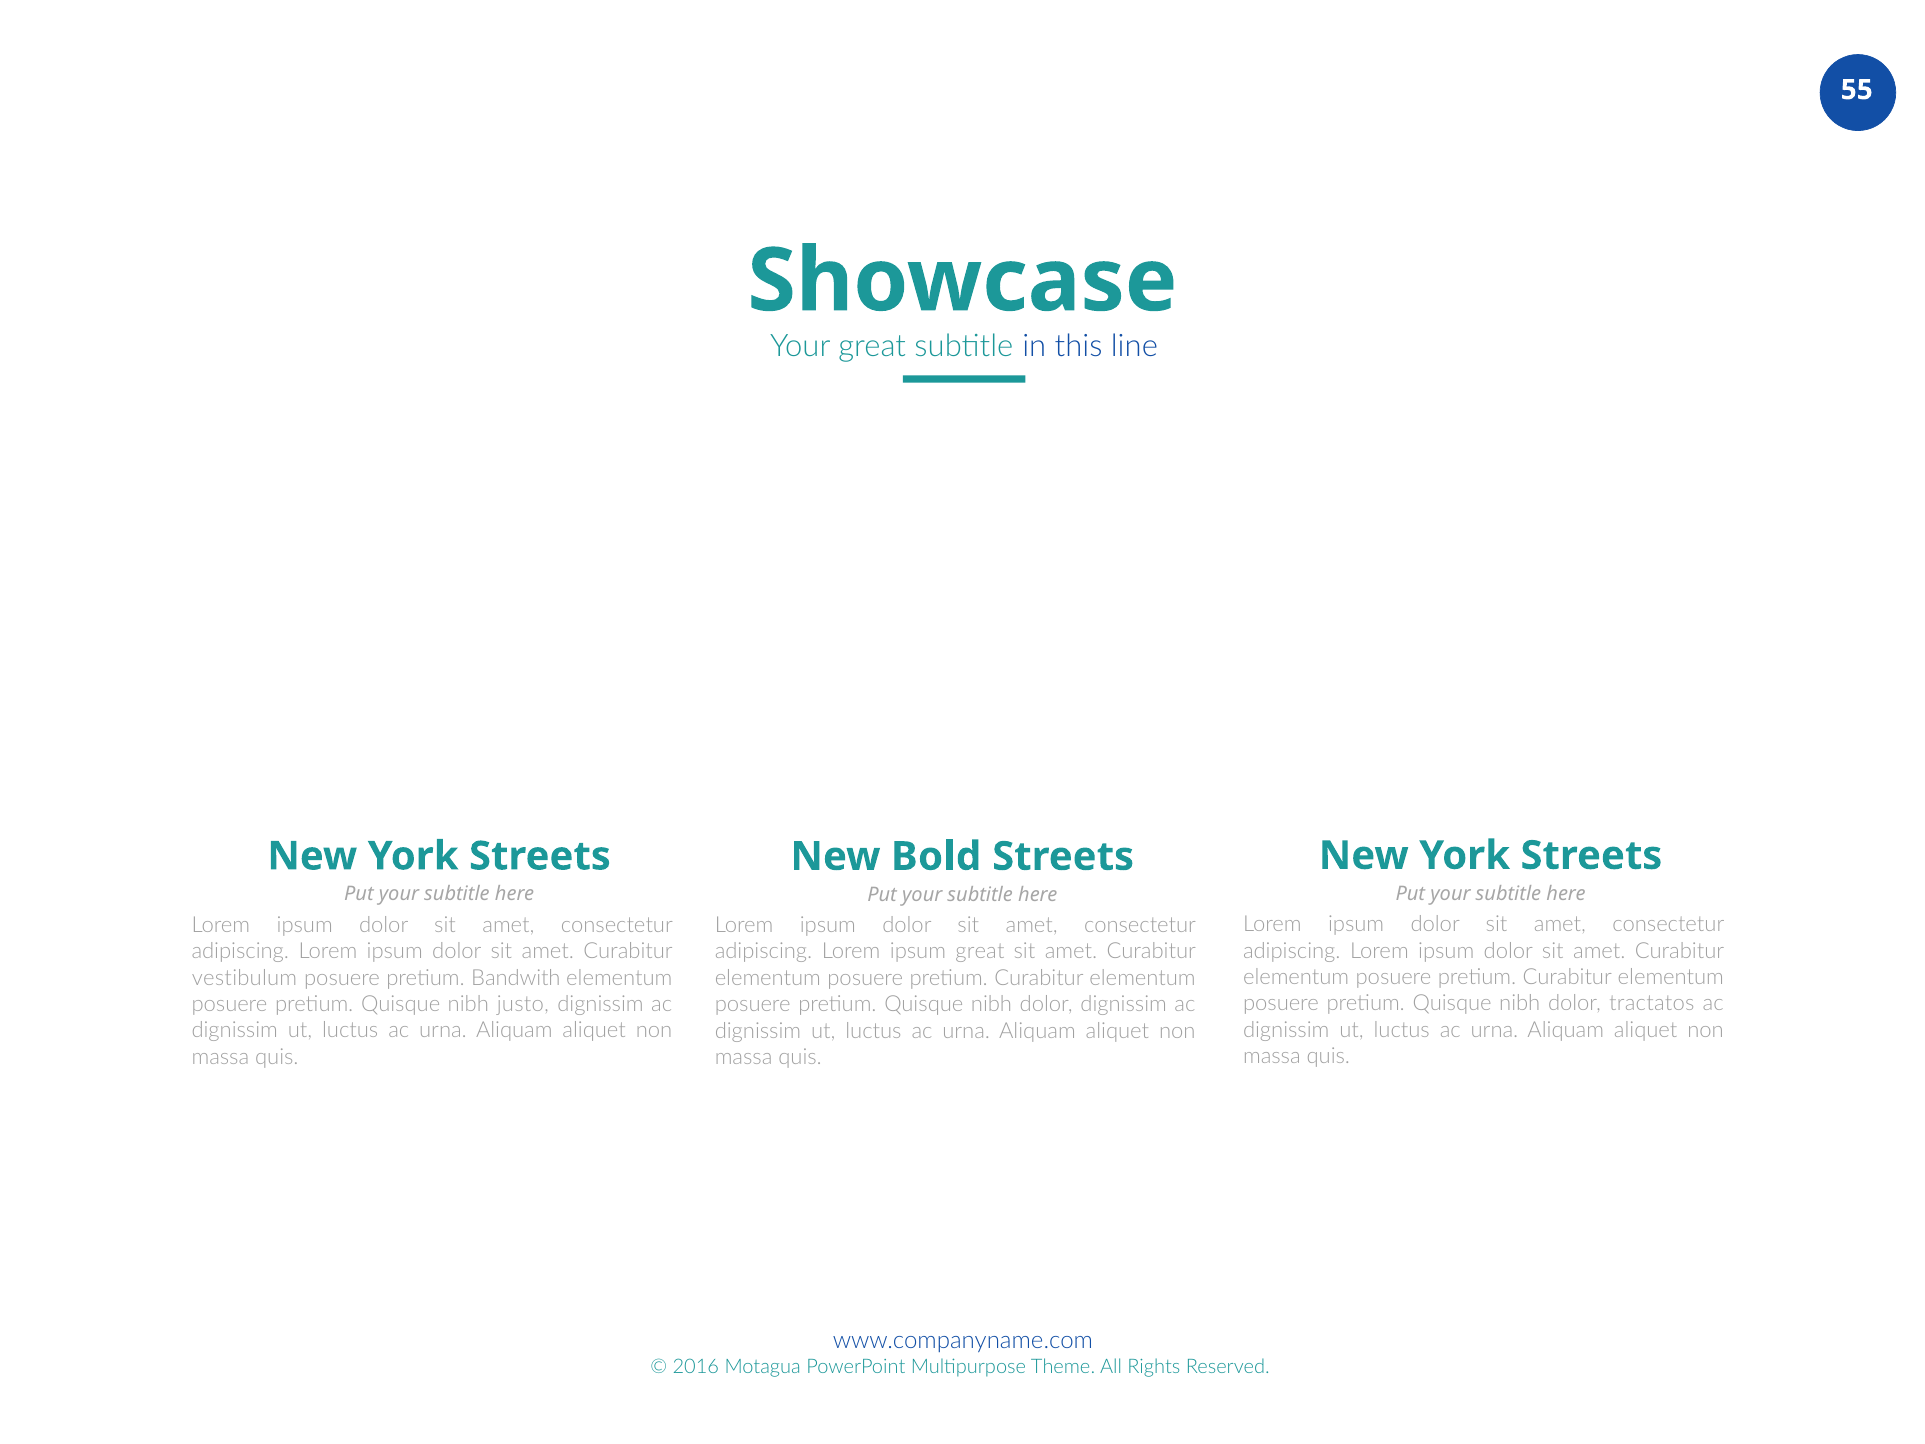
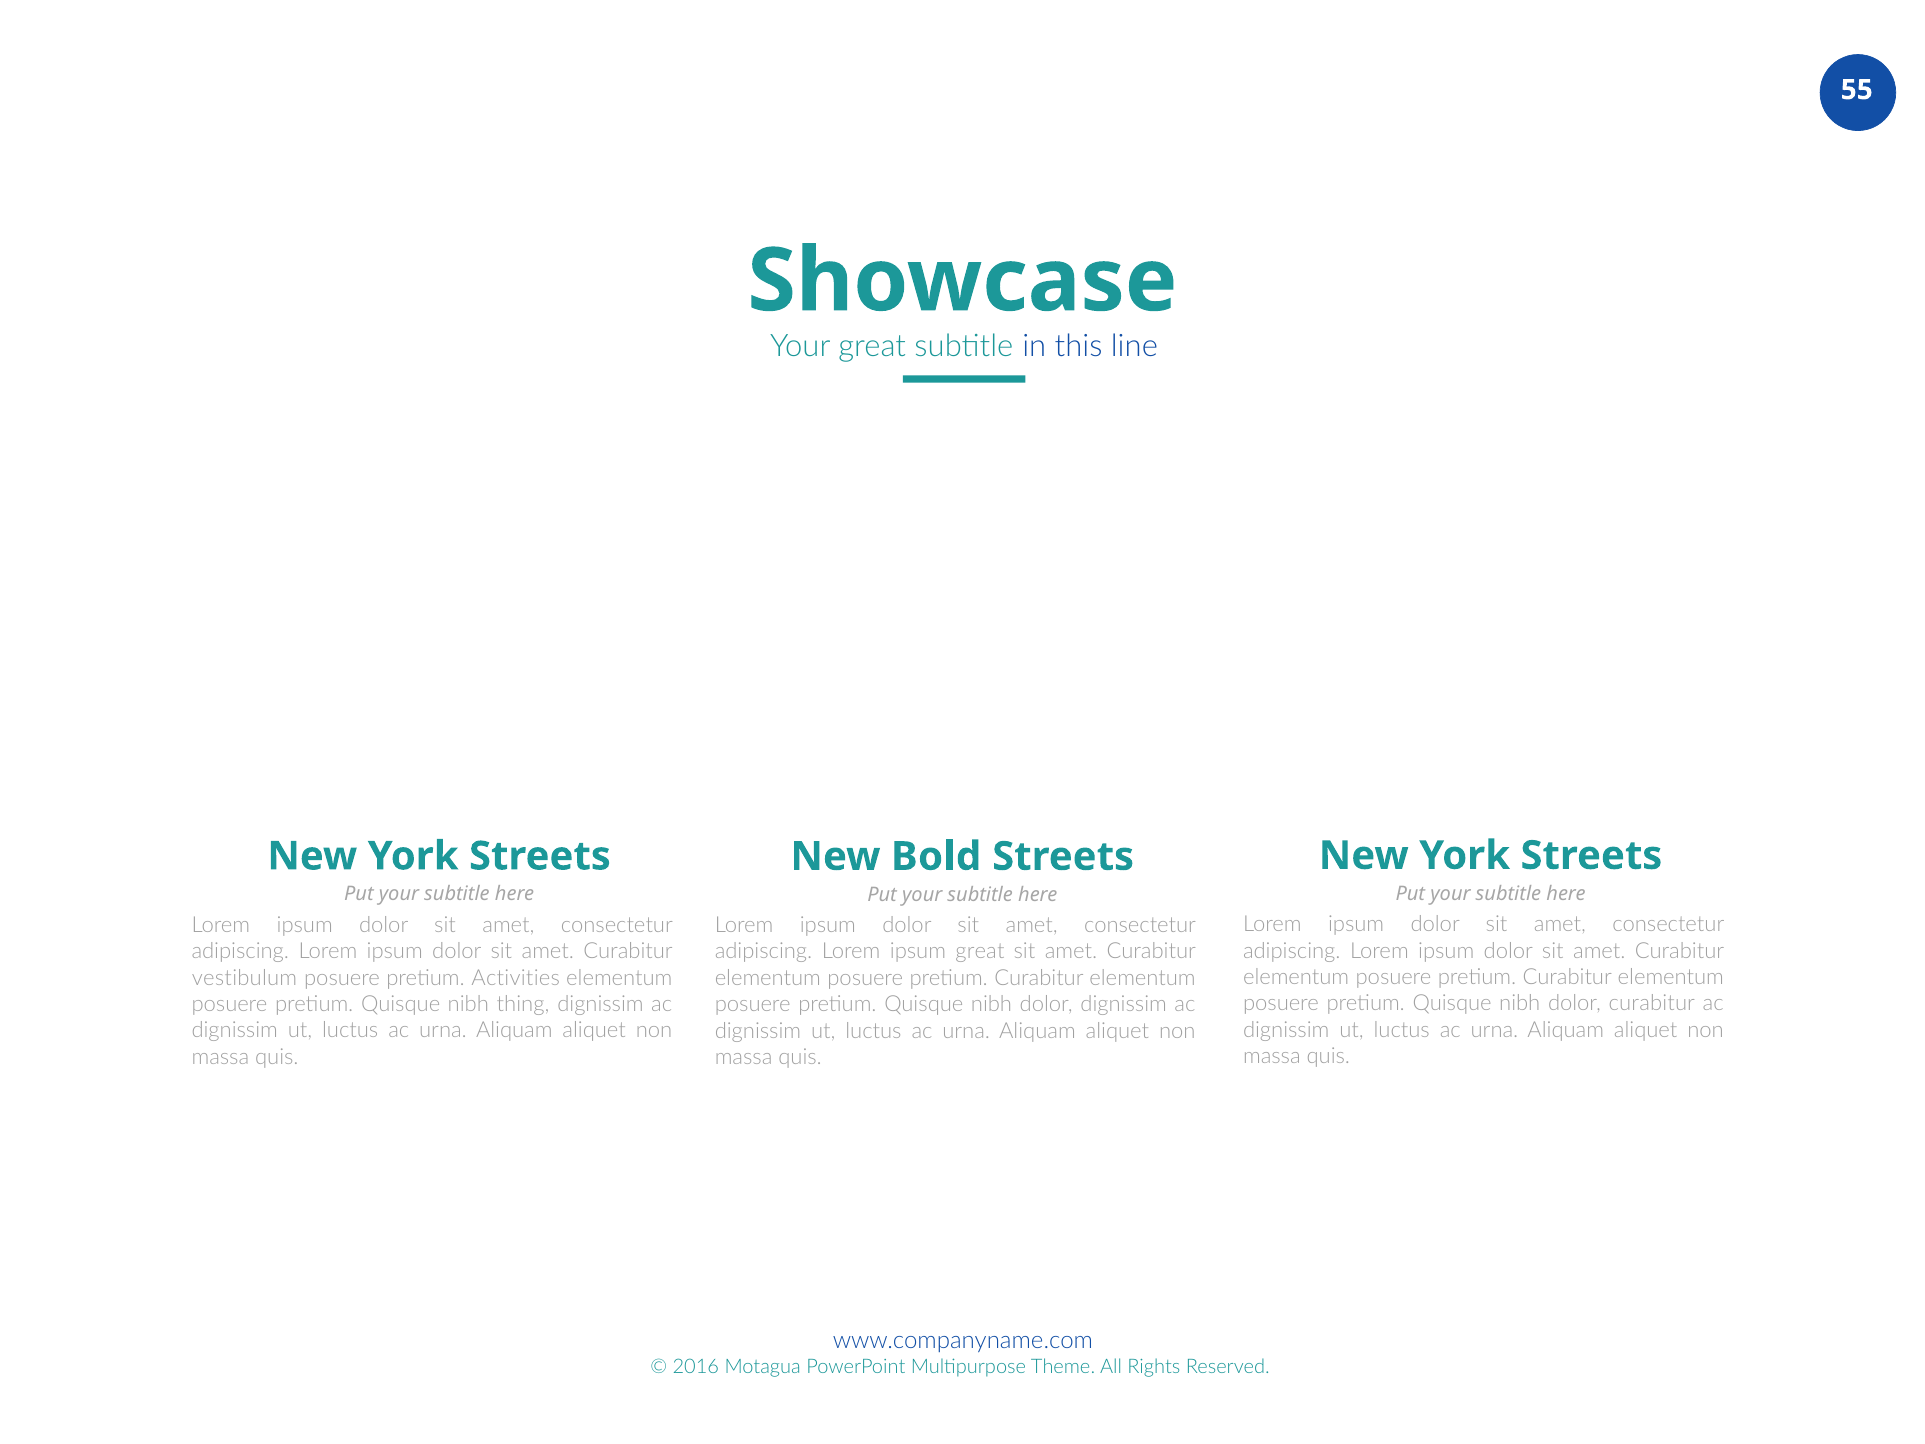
Bandwith: Bandwith -> Activities (516, 978)
dolor tractatos: tractatos -> curabitur (1652, 1003)
justo: justo -> thing (523, 1004)
